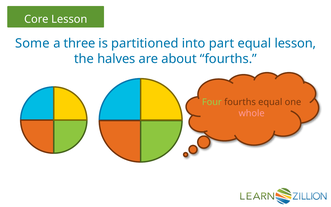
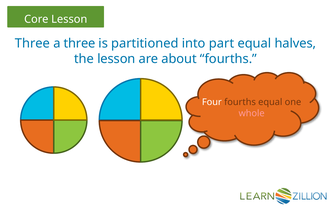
Some: Some -> Three (32, 43)
equal lesson: lesson -> halves (295, 43)
the halves: halves -> lesson (116, 59)
Four colour: light green -> white (212, 102)
